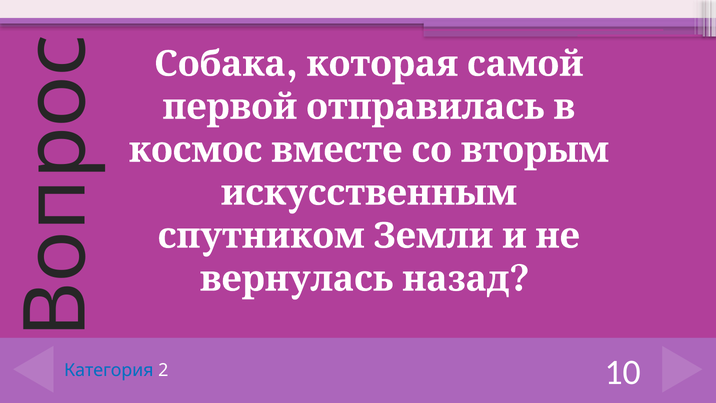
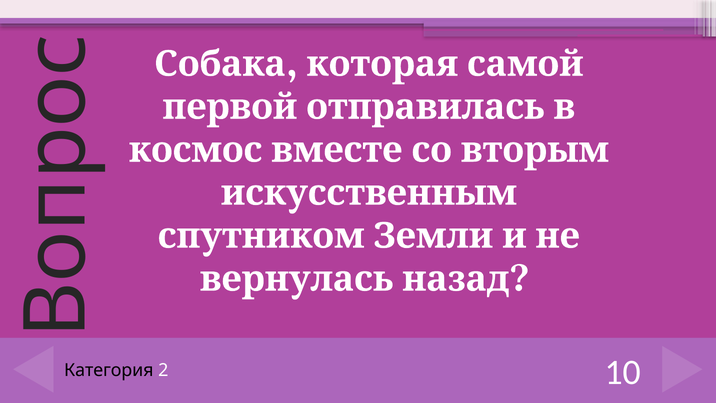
Категория colour: blue -> black (109, 370)
